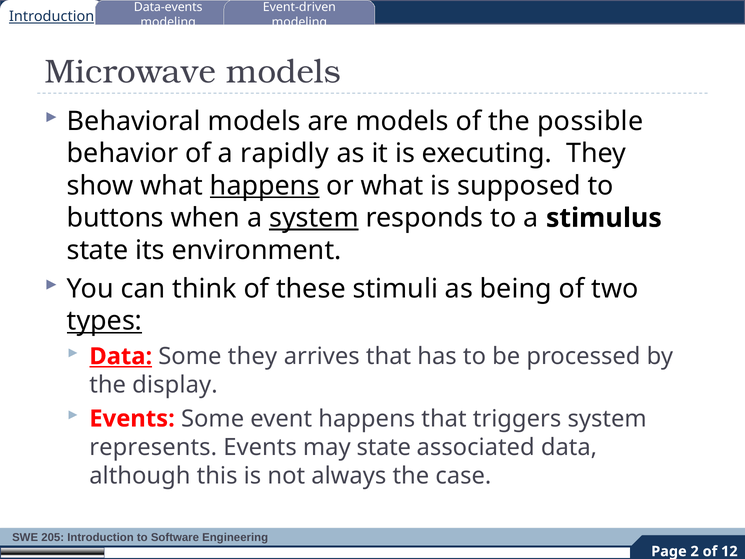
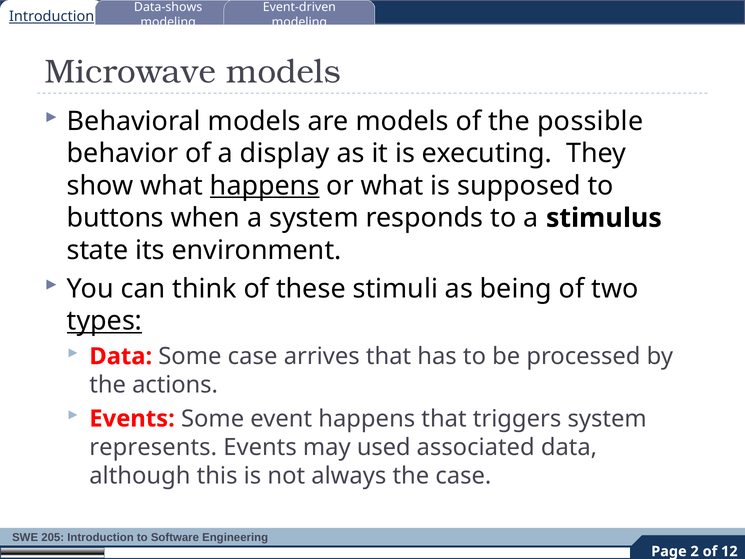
Data-events: Data-events -> Data-shows (168, 7)
rapidly: rapidly -> display (285, 153)
system underline: present -> none (314, 218)
Data underline: present -> none (121, 356)
Some they: they -> case (253, 356)
display: display -> actions (175, 385)
may state: state -> used (384, 447)
